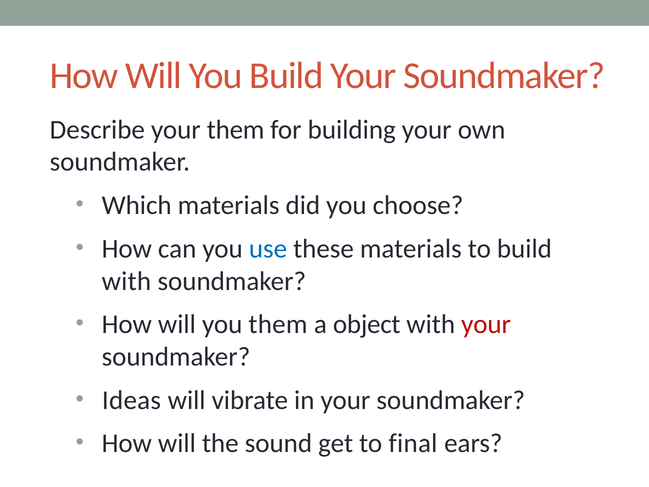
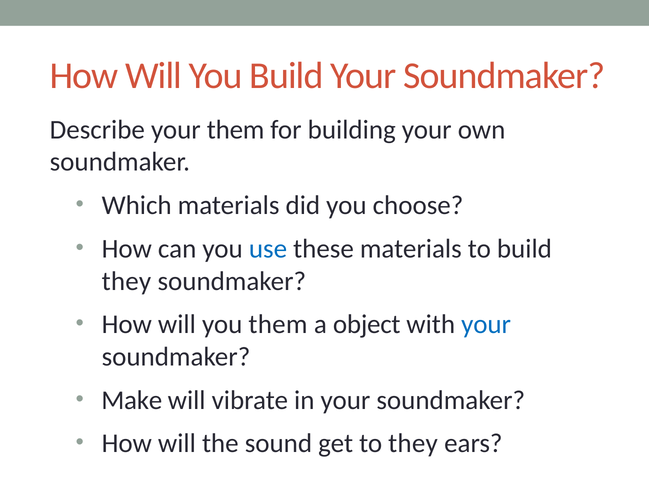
with: with -> they (126, 281)
your colour: red -> blue (486, 324)
Ideas: Ideas -> Make (132, 400)
to final: final -> they (413, 443)
